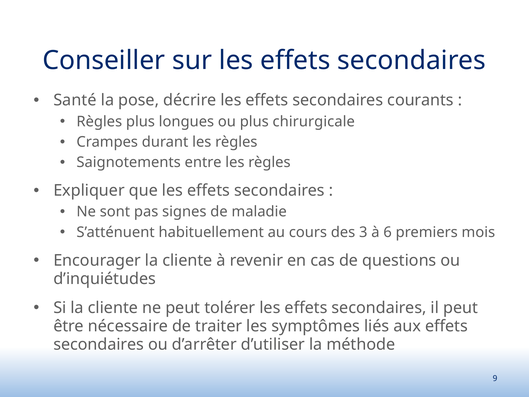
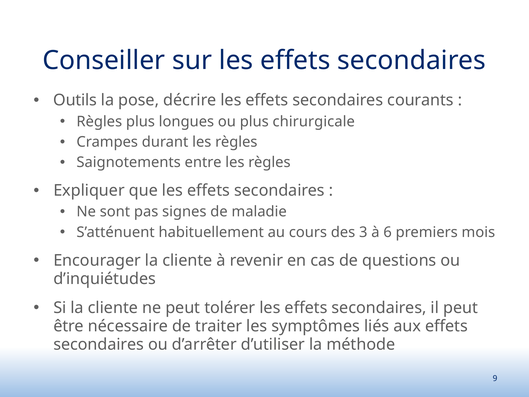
Santé: Santé -> Outils (75, 100)
